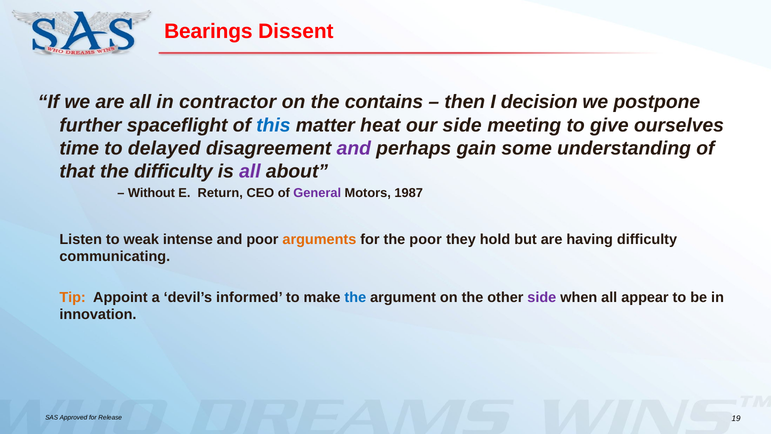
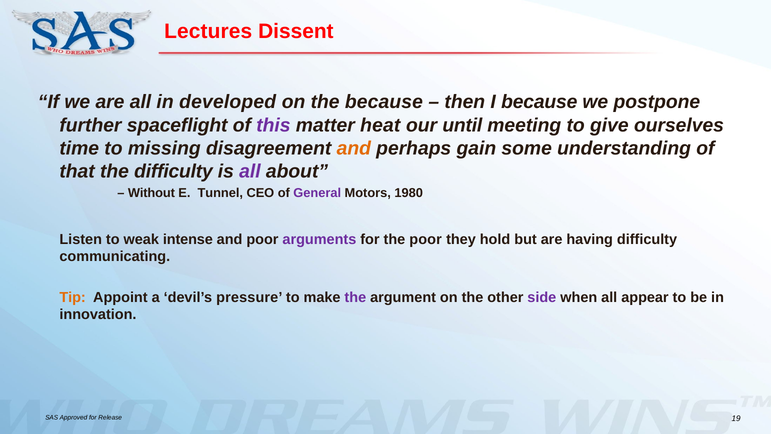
Bearings: Bearings -> Lectures (208, 31)
contractor: contractor -> developed (228, 102)
the contains: contains -> because (384, 102)
I decision: decision -> because (539, 102)
this colour: blue -> purple (273, 125)
our side: side -> until (462, 125)
delayed: delayed -> missing (164, 148)
and colour: purple -> orange (354, 148)
Return: Return -> Tunnel (220, 193)
1987: 1987 -> 1980 (409, 193)
arguments colour: orange -> purple (319, 239)
informed: informed -> pressure (249, 297)
the colour: blue -> purple (355, 297)
